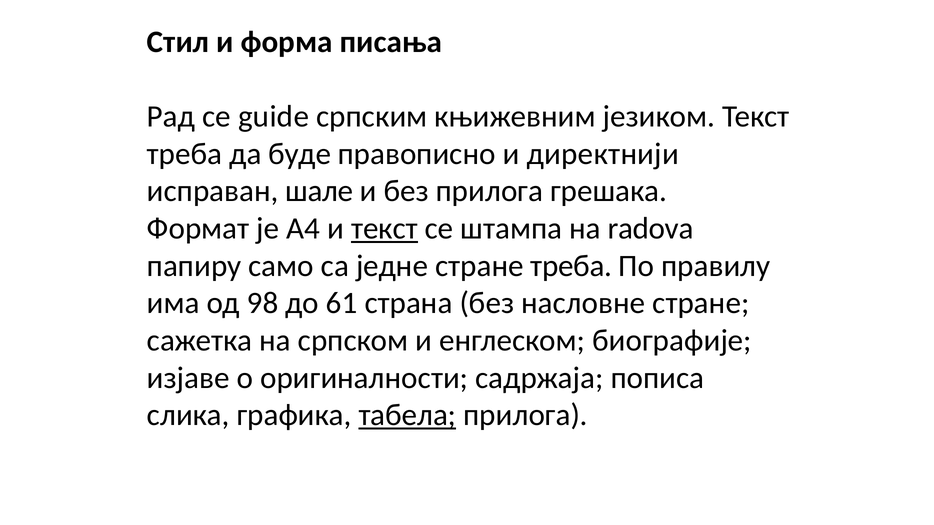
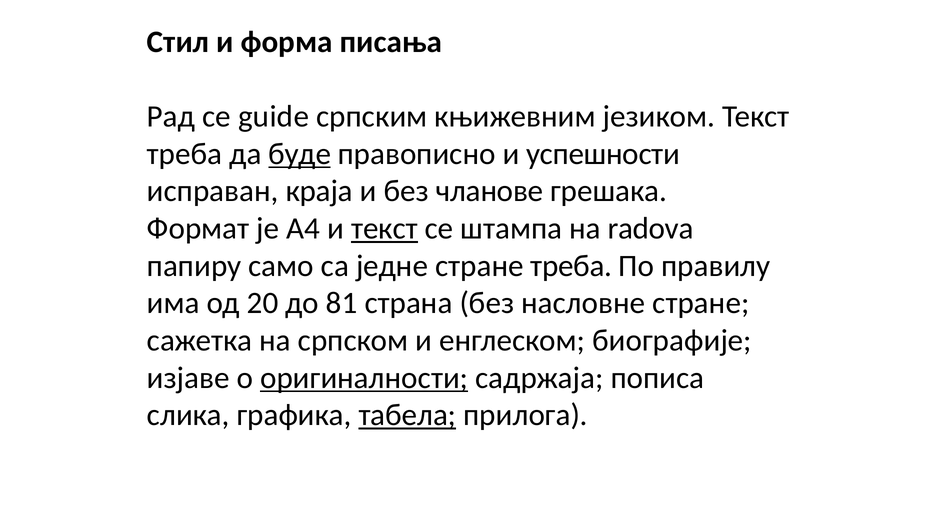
буде underline: none -> present (300, 154)
директнији: директнији -> успешности (603, 154)
шале: шале -> краја (319, 191)
без прилога: прилога -> чланове (490, 191)
98: 98 -> 20 (262, 303)
61: 61 -> 81 (342, 303)
оригиналности underline: none -> present (364, 378)
